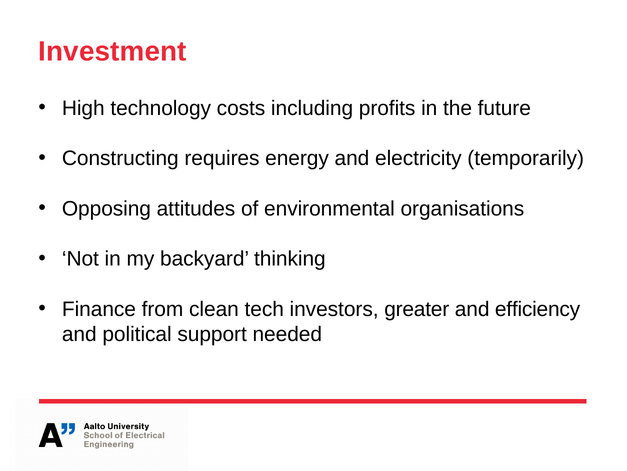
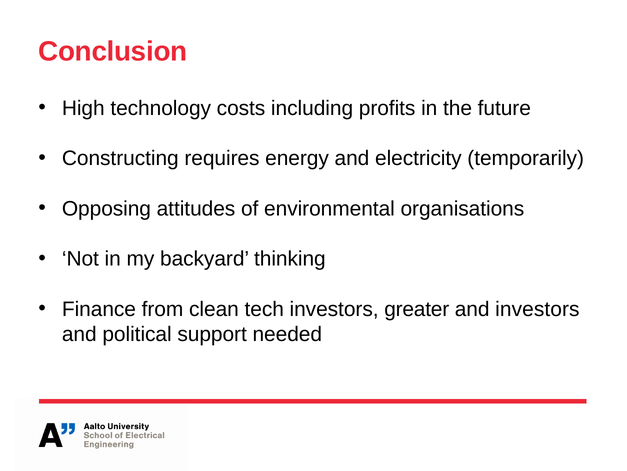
Investment: Investment -> Conclusion (113, 51)
and efficiency: efficiency -> investors (537, 309)
